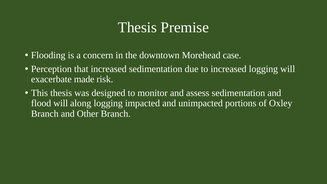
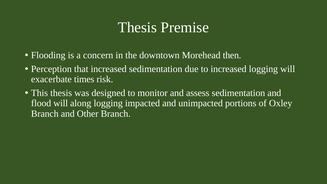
case: case -> then (232, 55)
made: made -> times (84, 79)
